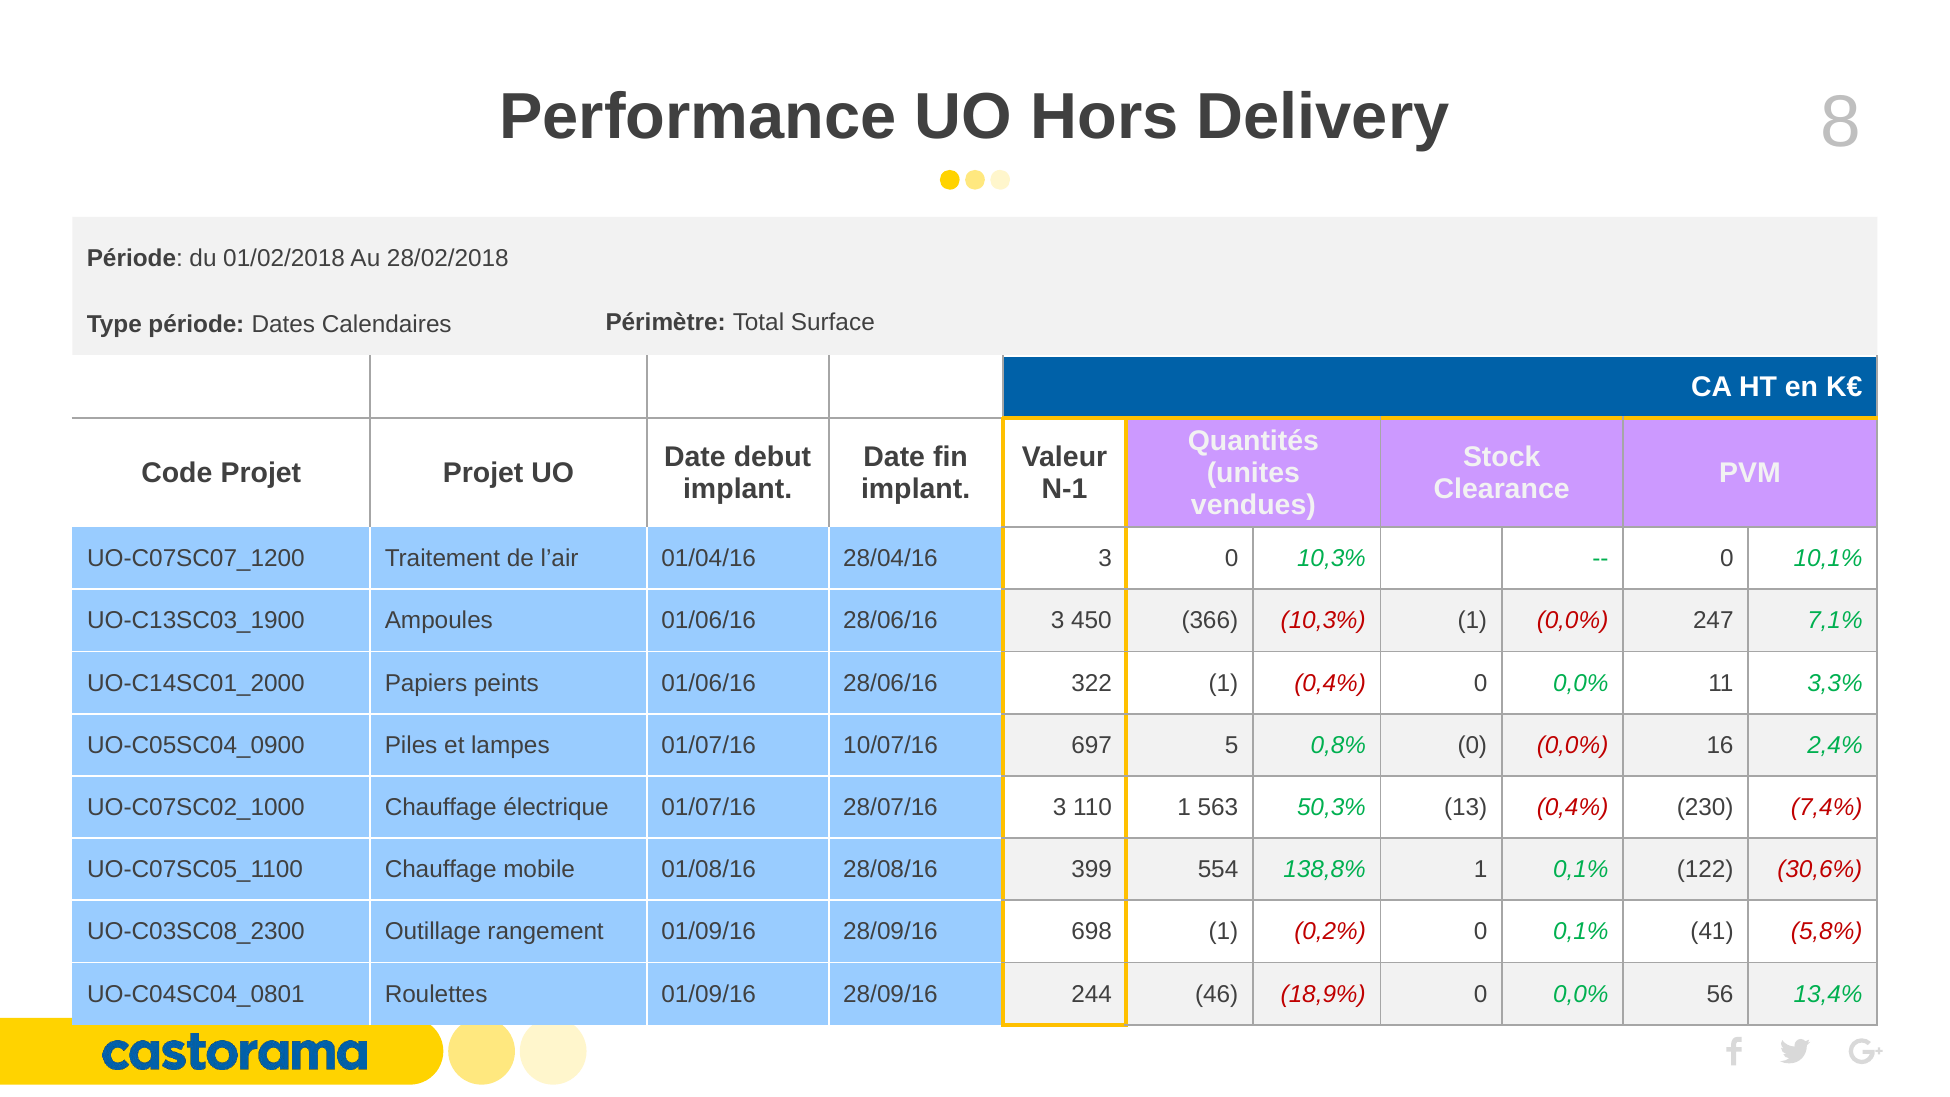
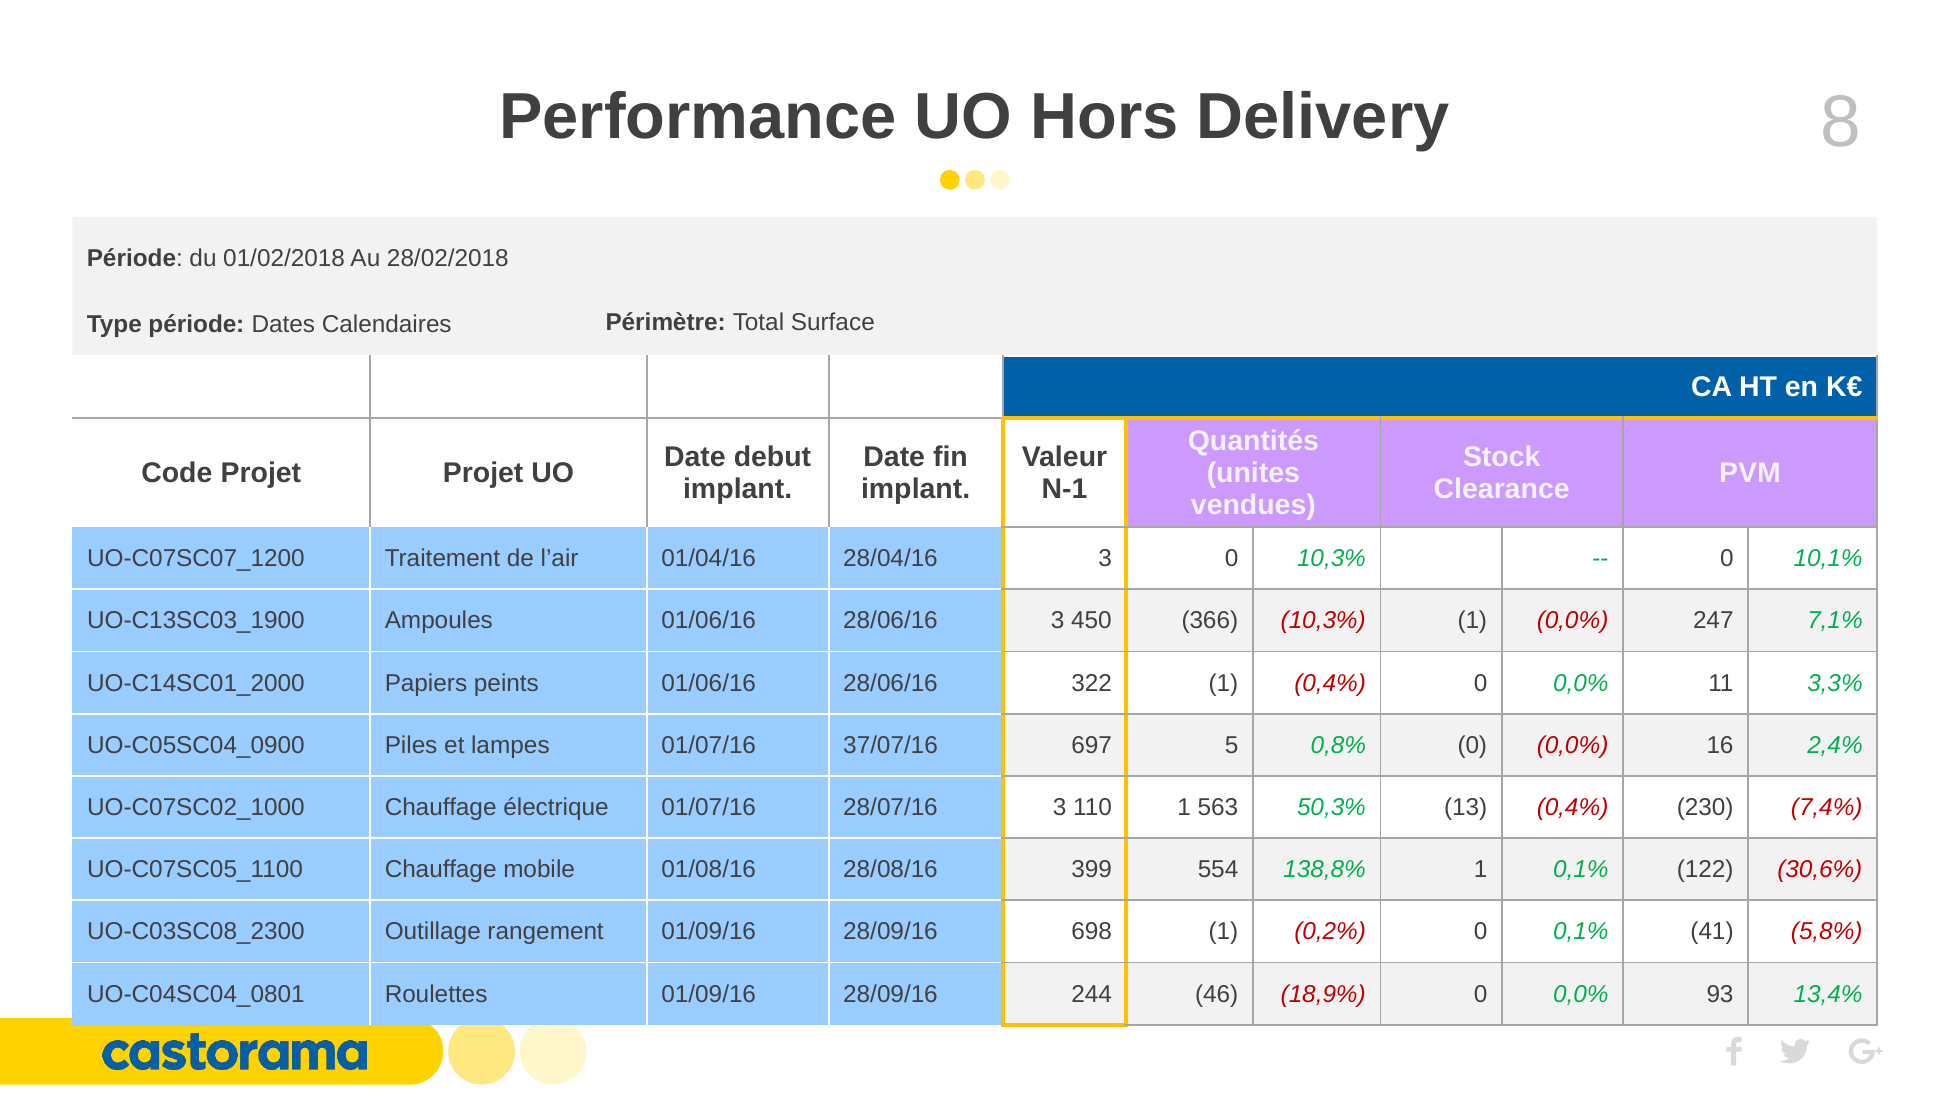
10/07/16: 10/07/16 -> 37/07/16 (891, 745)
56: 56 -> 93 (1720, 994)
